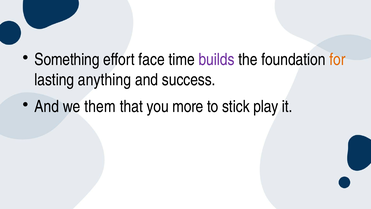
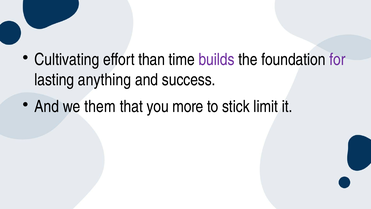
Something: Something -> Cultivating (67, 59)
face: face -> than (152, 59)
for colour: orange -> purple (337, 59)
play: play -> limit (266, 106)
